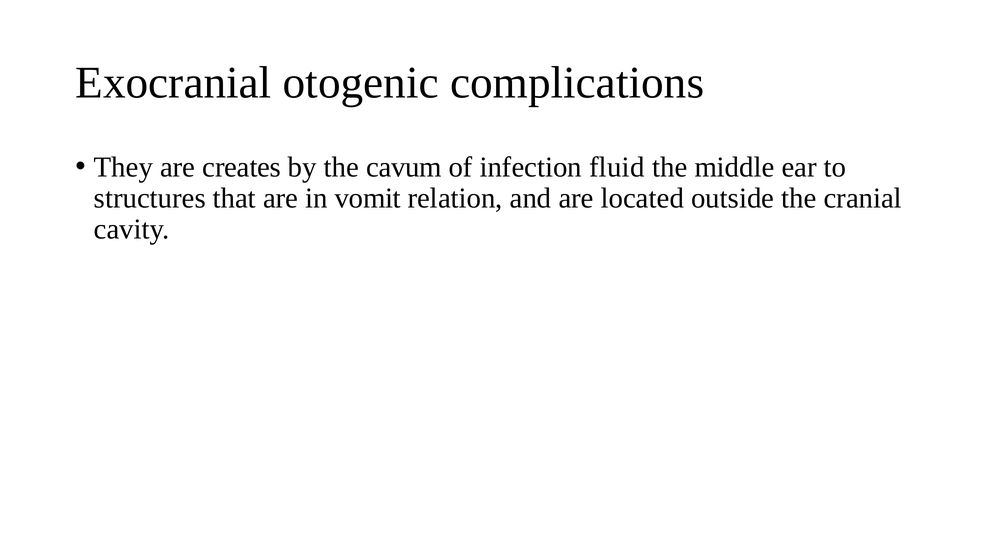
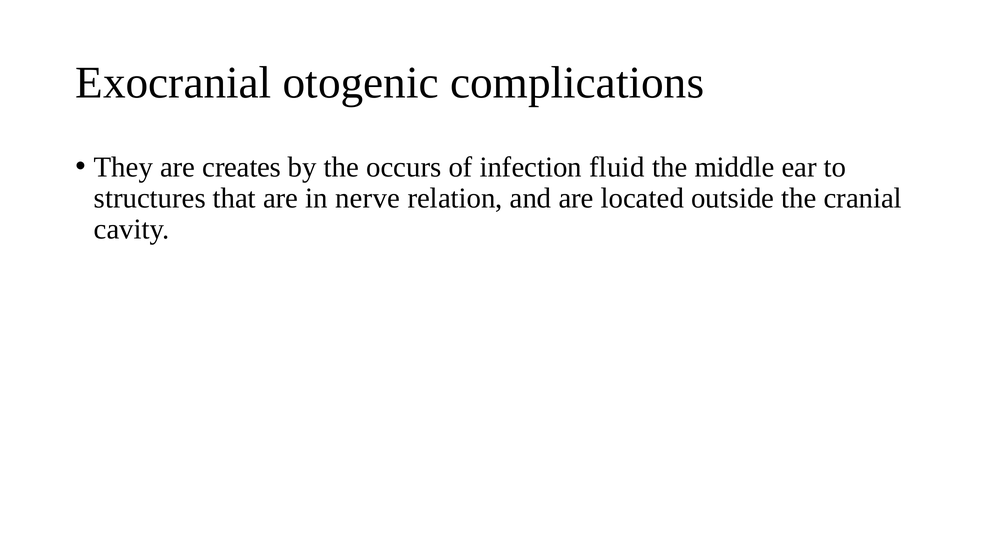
cavum: cavum -> occurs (404, 167)
vomit: vomit -> nerve (368, 198)
